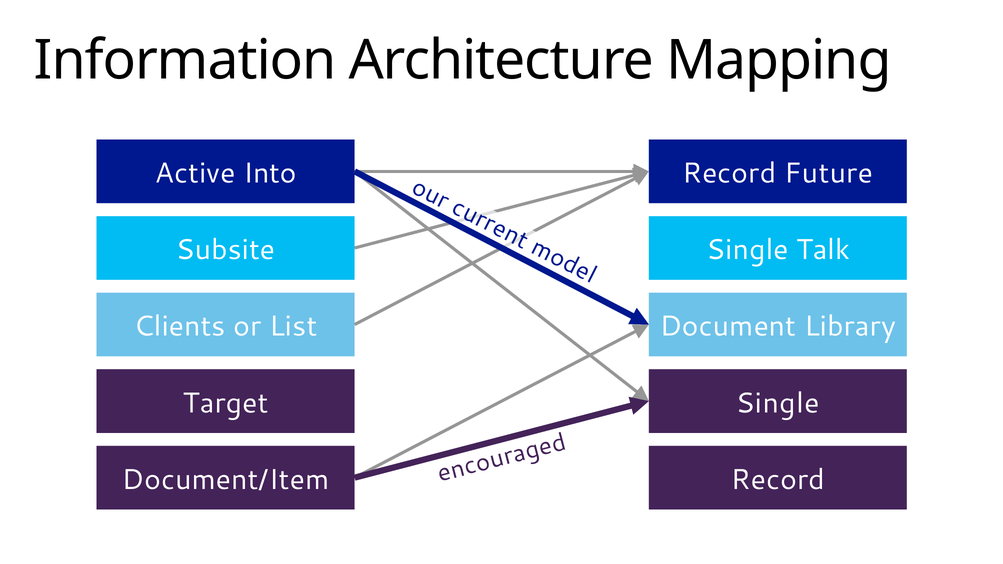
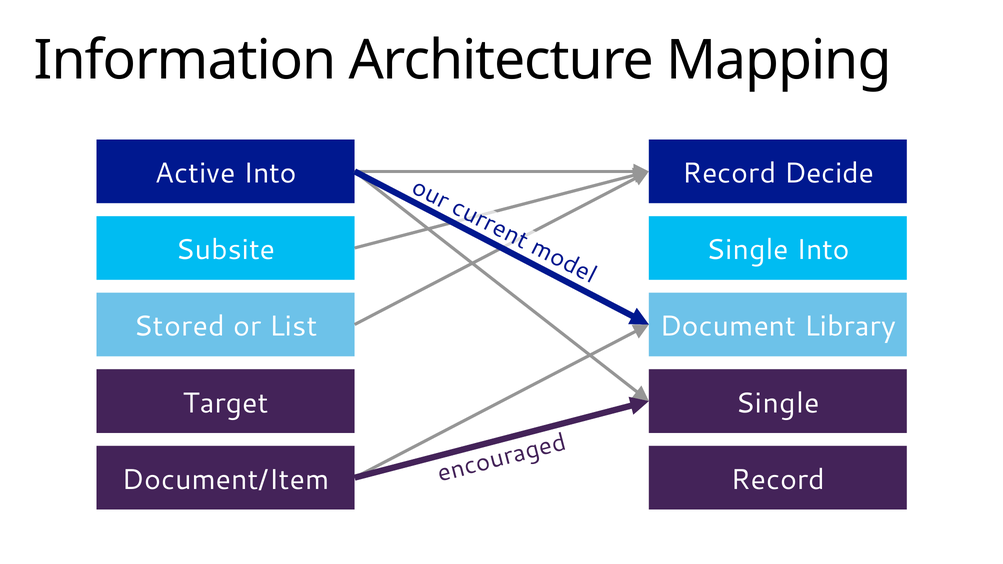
Future: Future -> Decide (829, 173)
Single Talk: Talk -> Into (823, 250)
Clients: Clients -> Stored (179, 327)
